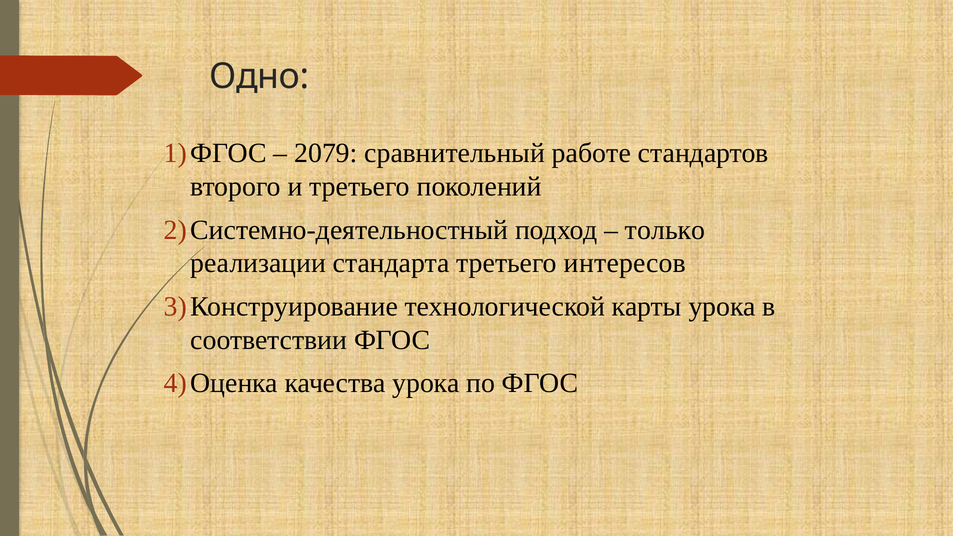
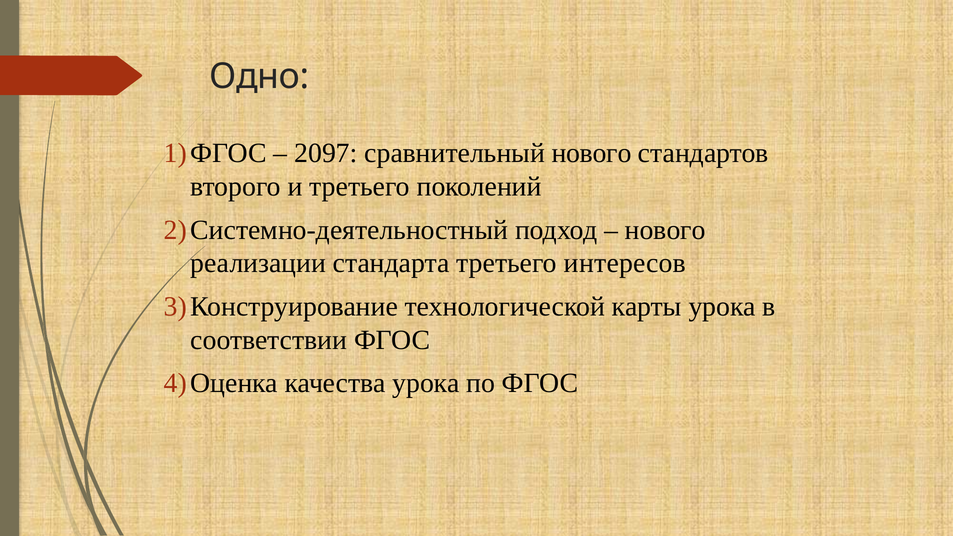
2079: 2079 -> 2097 (326, 153)
сравнительный работе: работе -> нового (592, 153)
только: только -> нового (665, 230)
